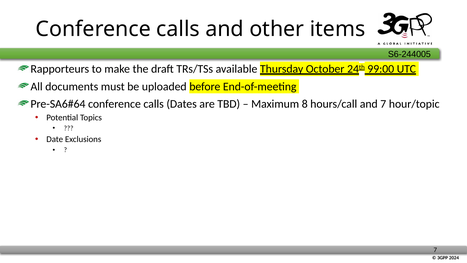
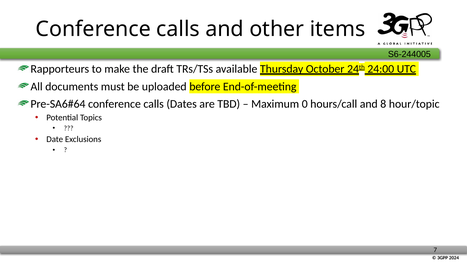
99:00: 99:00 -> 24:00 (381, 69)
8: 8 -> 0 (305, 104)
and 7: 7 -> 8 (383, 104)
